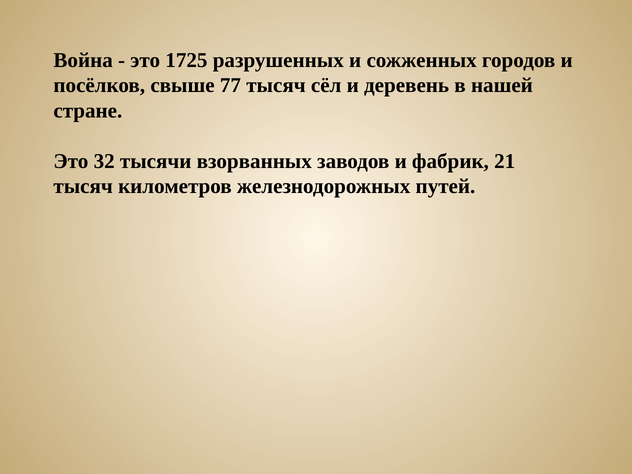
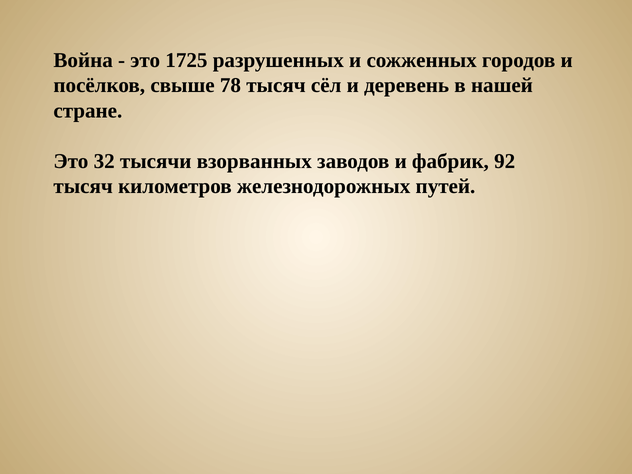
77: 77 -> 78 (230, 85)
21: 21 -> 92 (505, 161)
